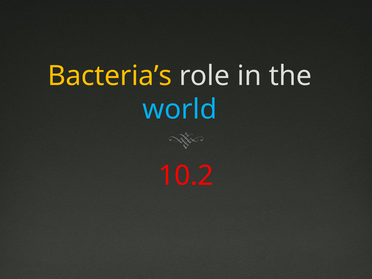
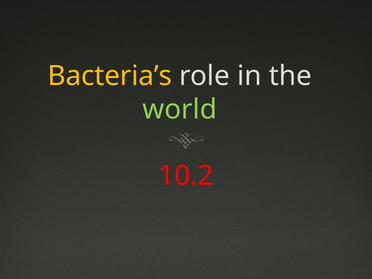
world colour: light blue -> light green (180, 109)
